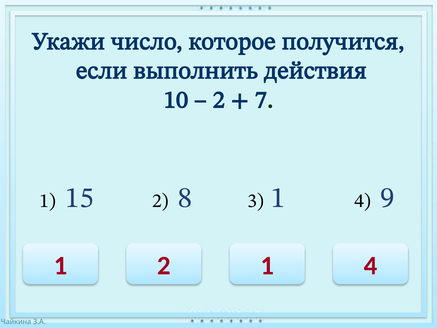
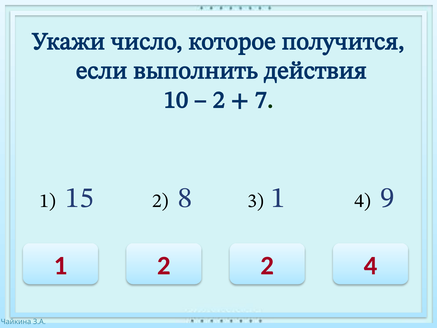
1 1: 1 -> 2 (267, 265)
